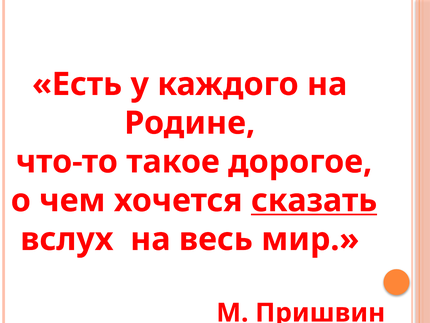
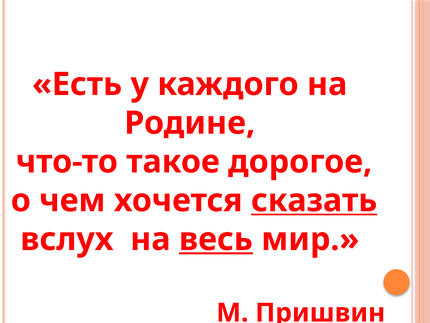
весь underline: none -> present (216, 239)
